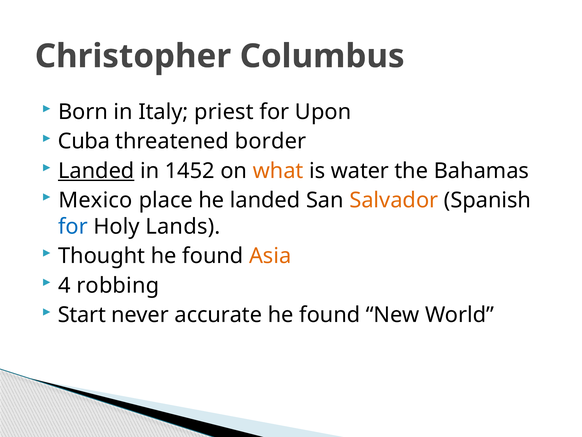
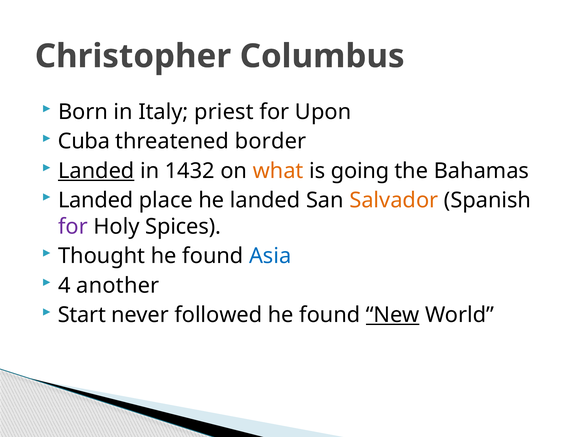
1452: 1452 -> 1432 (190, 171)
water: water -> going (360, 171)
Mexico: Mexico -> Landed (96, 200)
for colour: blue -> purple (73, 226)
Lands: Lands -> Spices (183, 226)
Asia colour: orange -> blue (270, 256)
robbing: robbing -> another (118, 285)
accurate: accurate -> followed (218, 315)
New underline: none -> present (393, 315)
